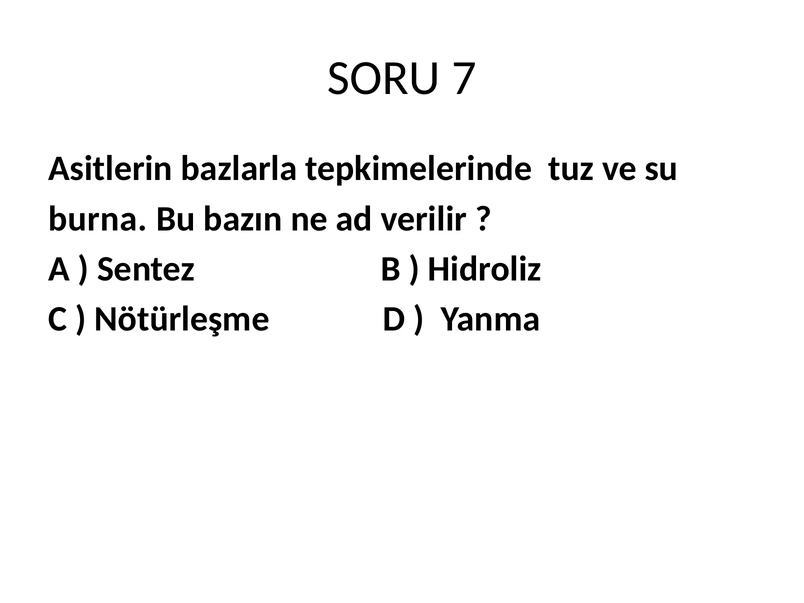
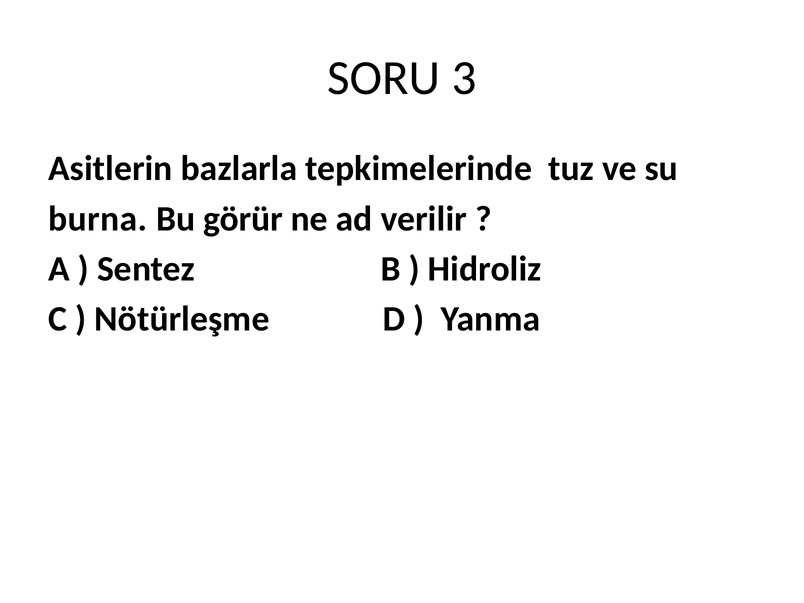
7: 7 -> 3 (464, 78)
bazın: bazın -> görür (243, 219)
